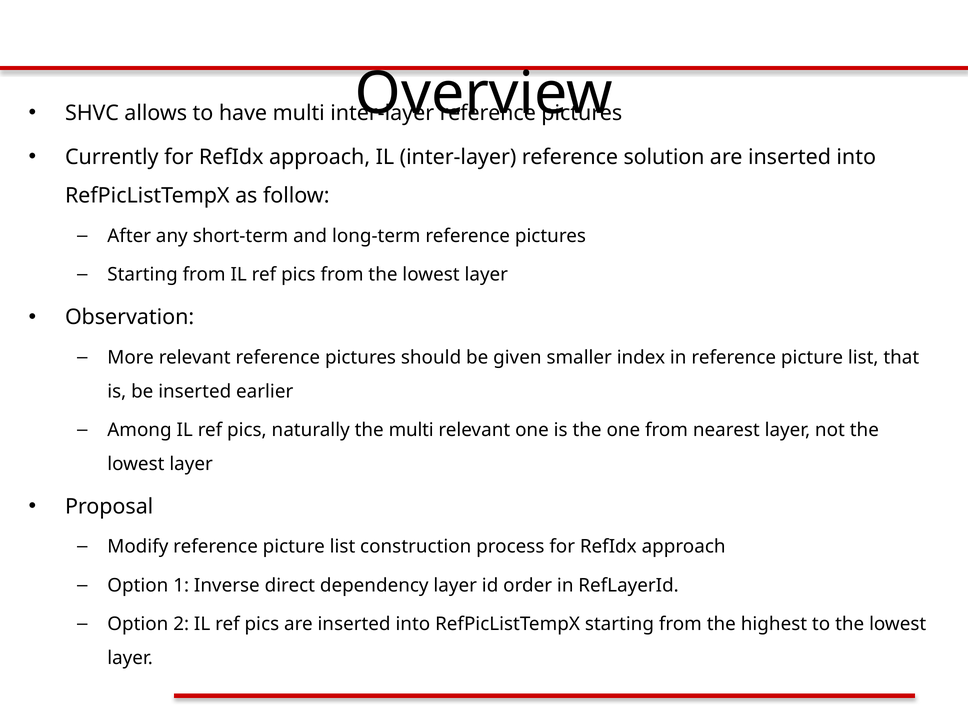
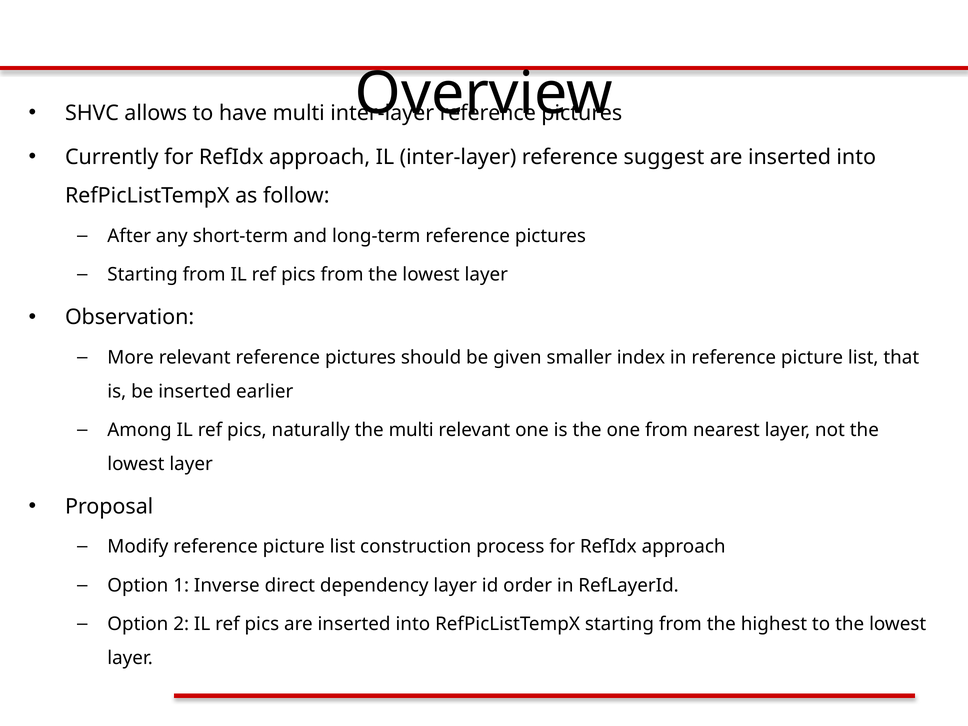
solution: solution -> suggest (664, 157)
